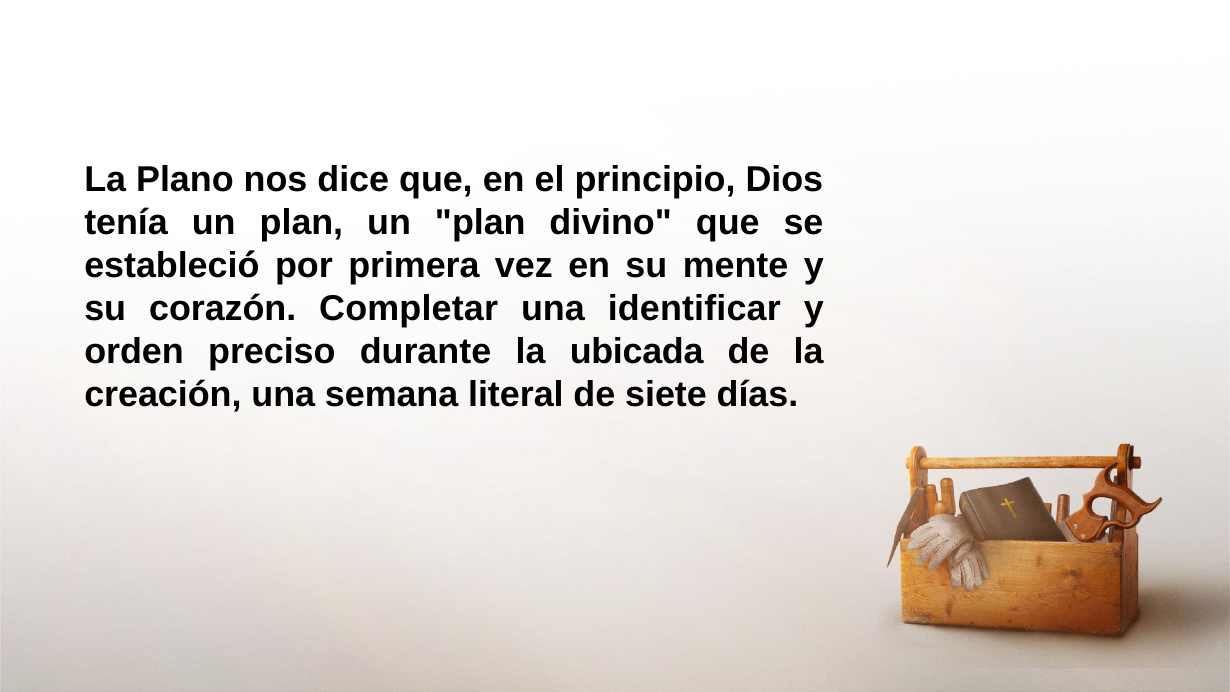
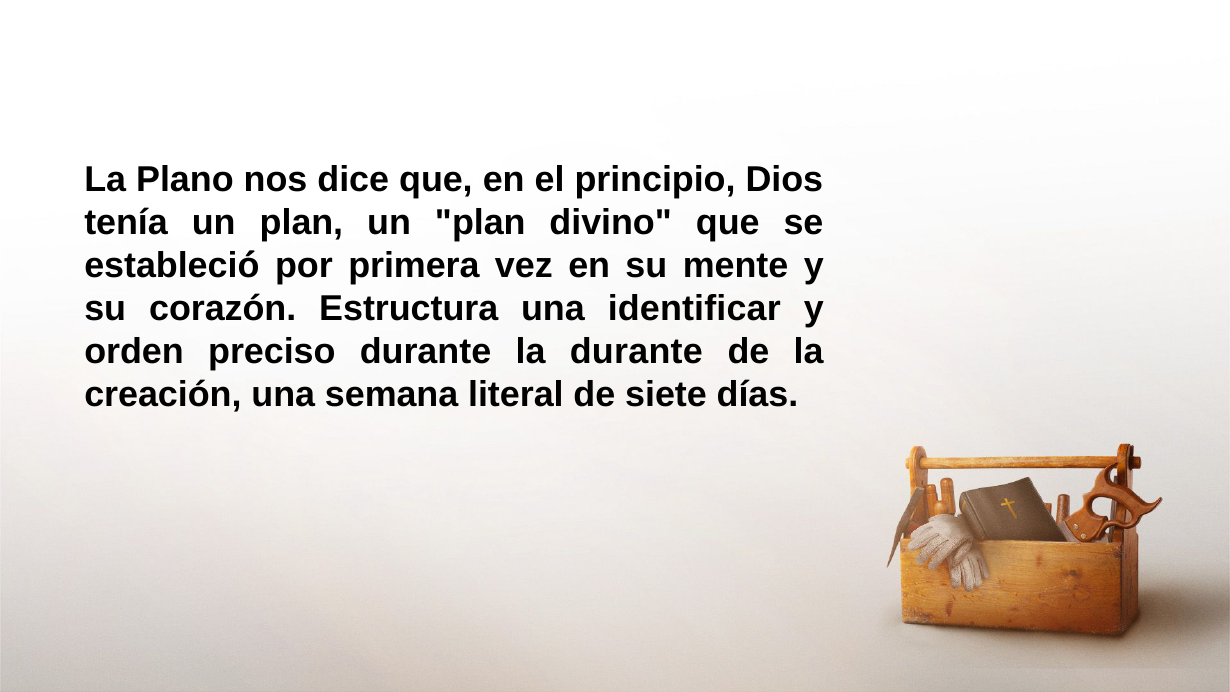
Completar: Completar -> Estructura (409, 309)
la ubicada: ubicada -> durante (636, 352)
